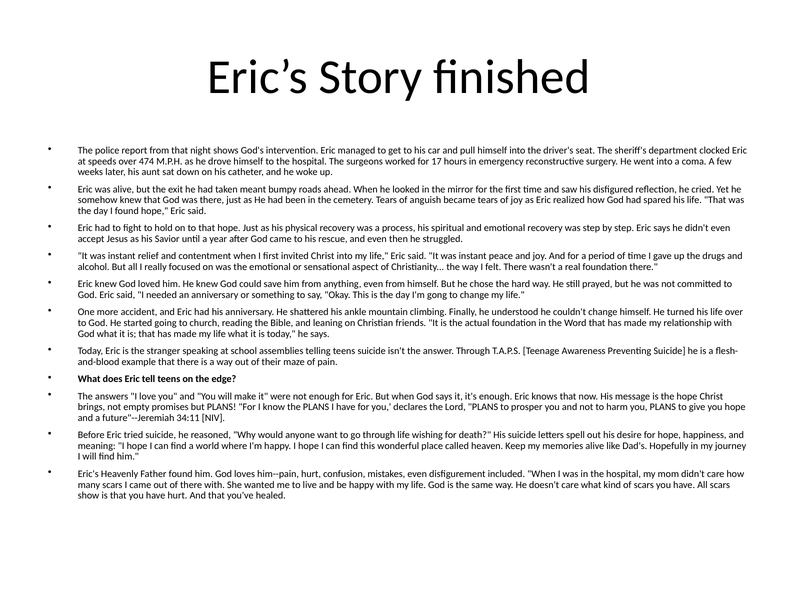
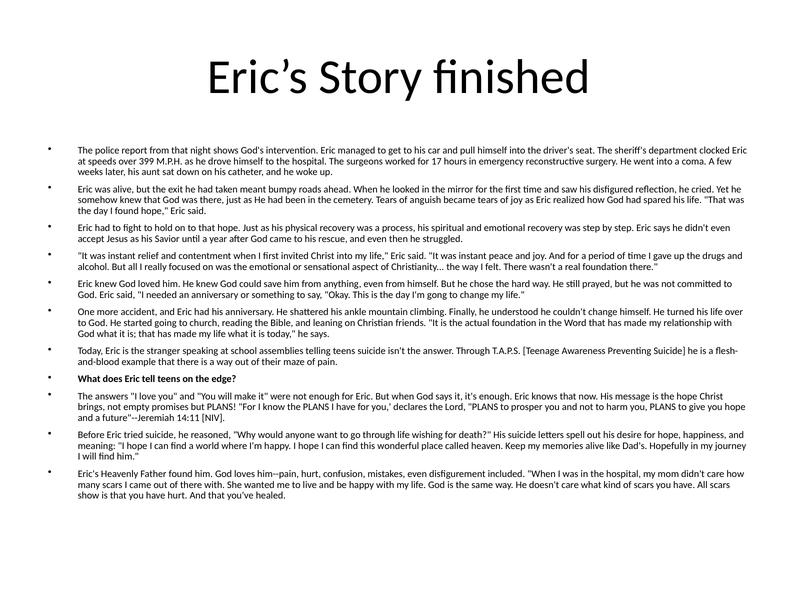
474: 474 -> 399 (146, 161)
34:11: 34:11 -> 14:11 (188, 418)
